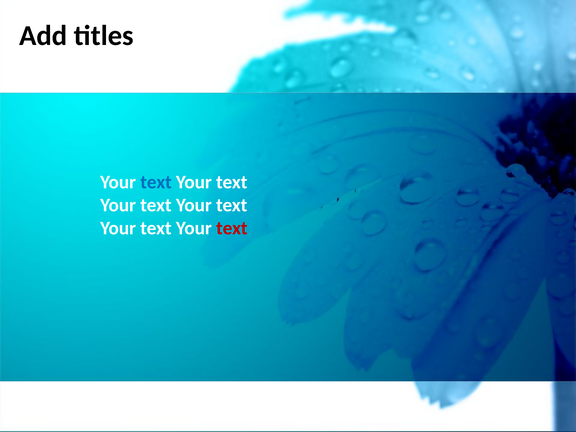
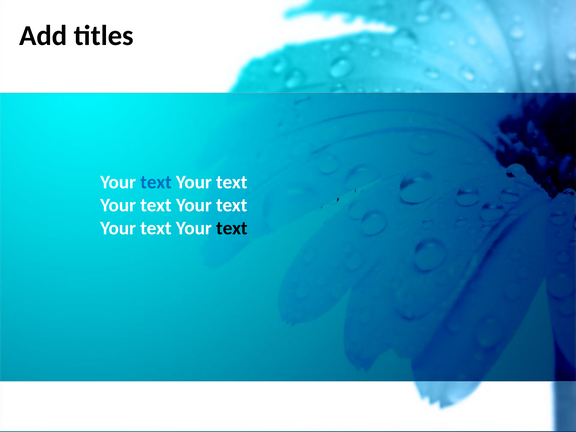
text colour: red -> black (232, 228)
